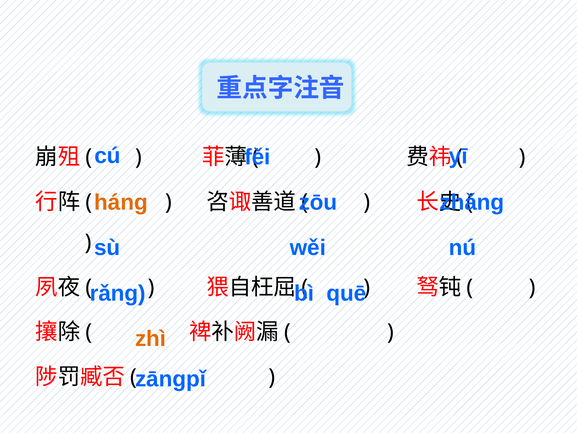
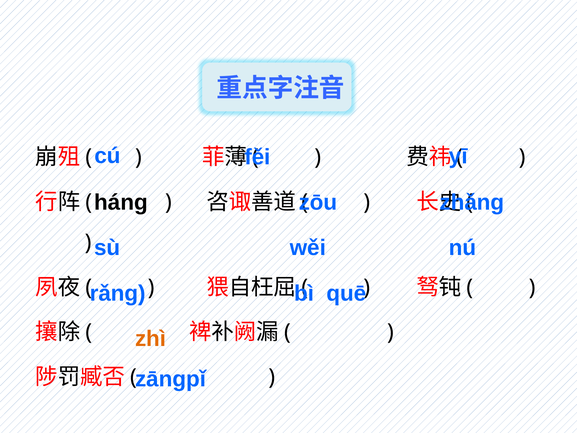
háng colour: orange -> black (121, 202)
